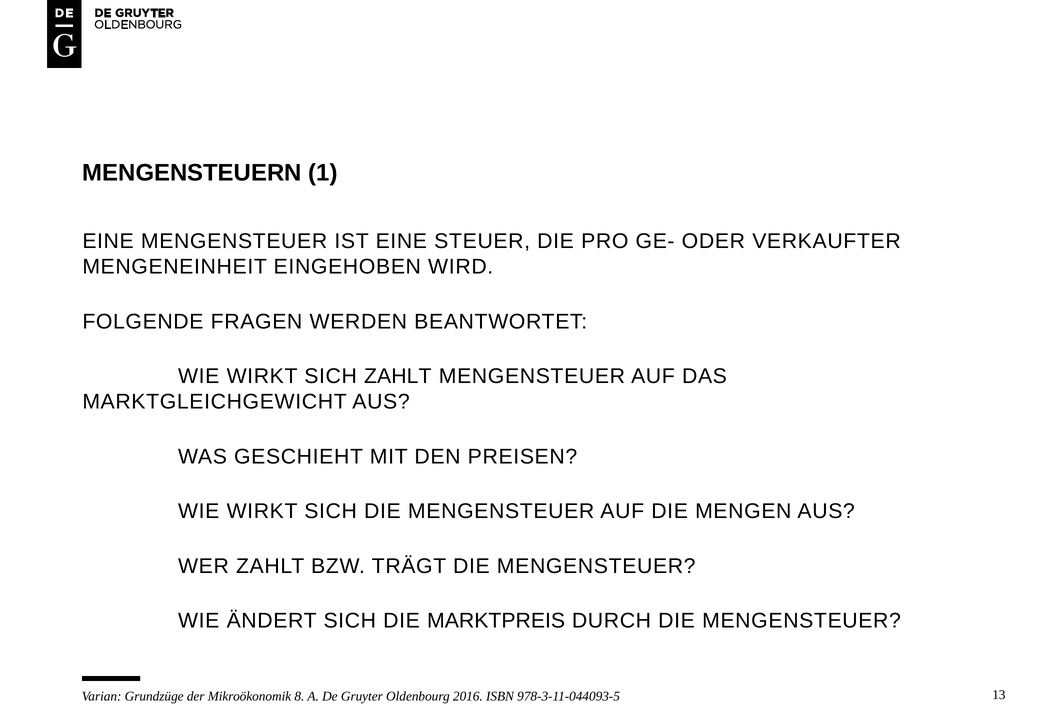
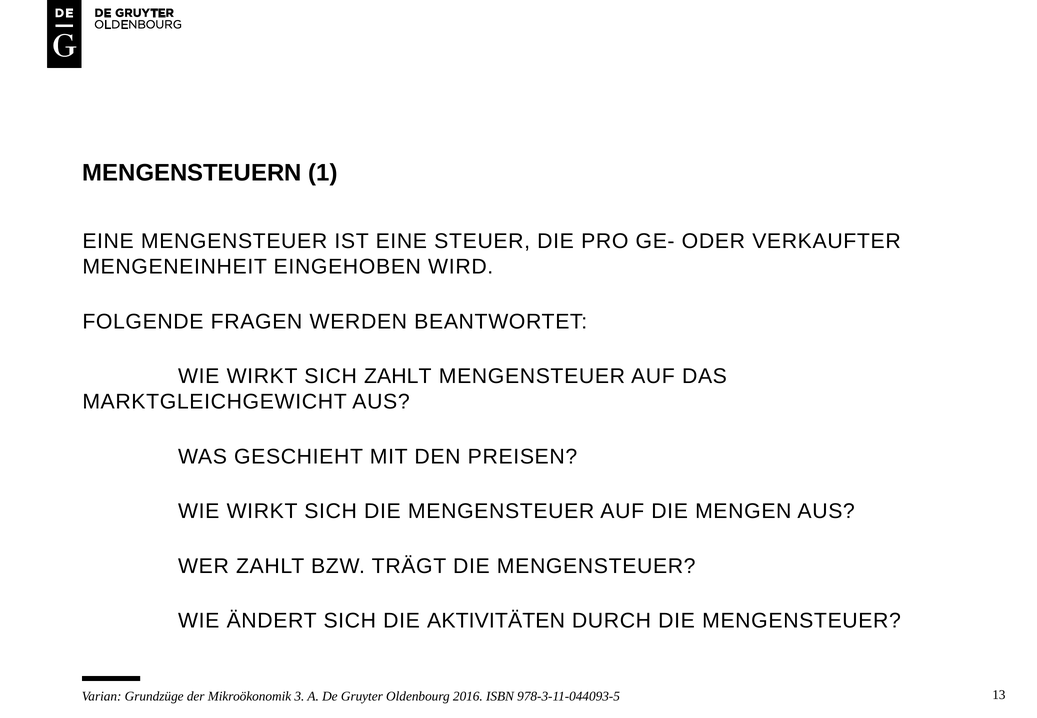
MARKTPREIS: MARKTPREIS -> AKTIVITÄTEN (496, 621)
8: 8 -> 3 (299, 696)
